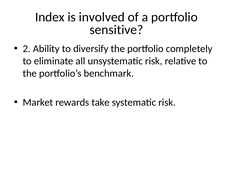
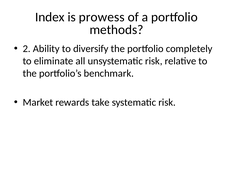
involved: involved -> prowess (102, 17)
sensitive: sensitive -> methods (116, 30)
